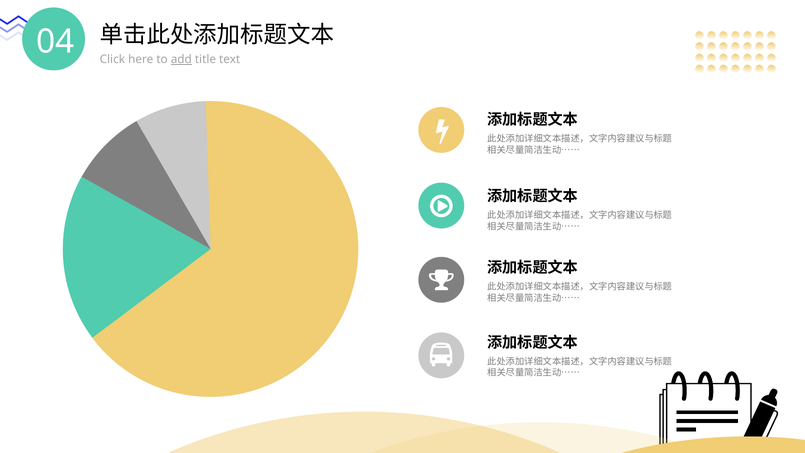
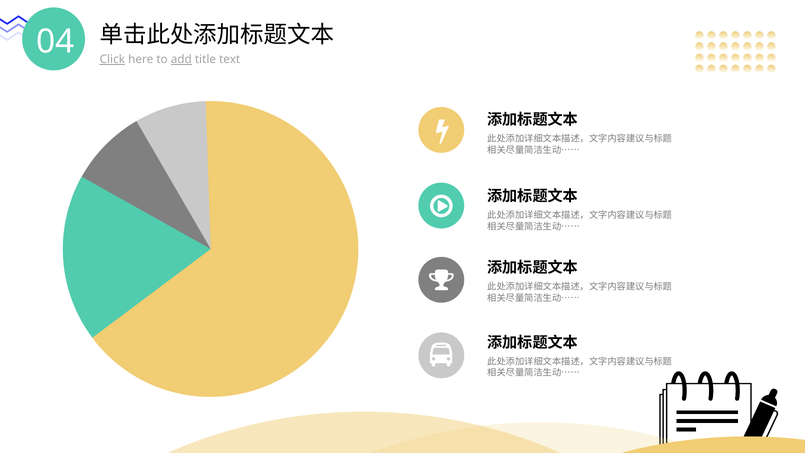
Click underline: none -> present (112, 59)
